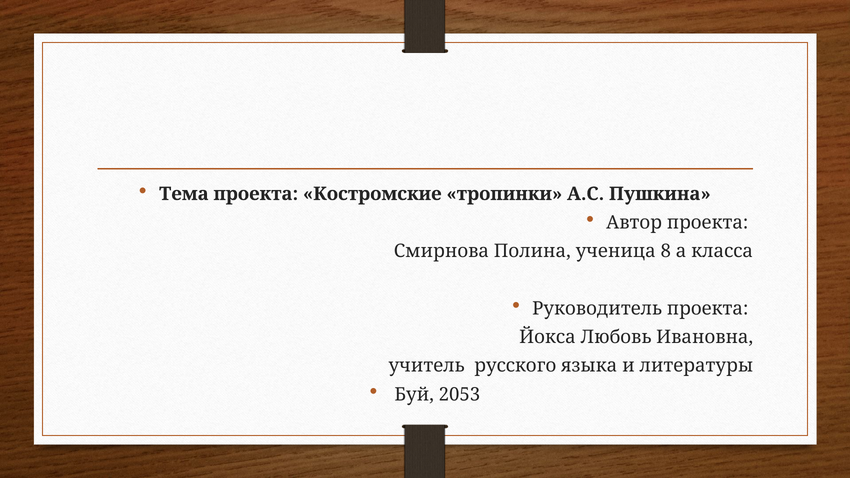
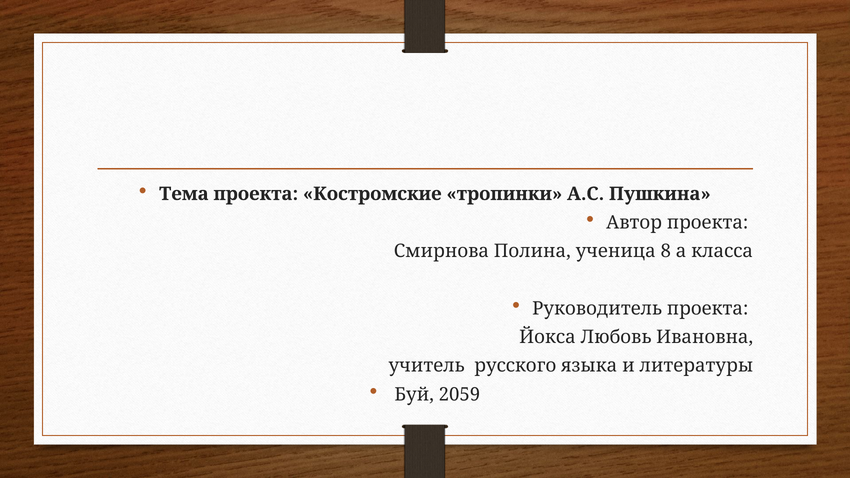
2053: 2053 -> 2059 (459, 395)
